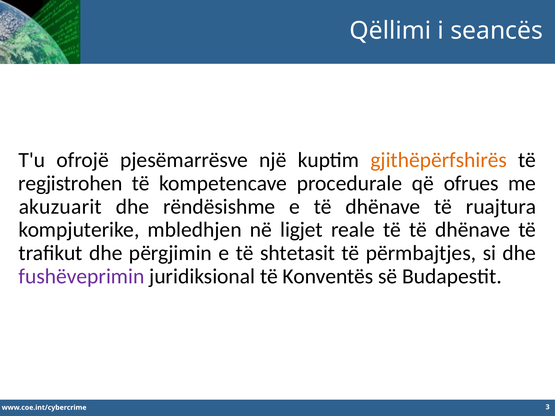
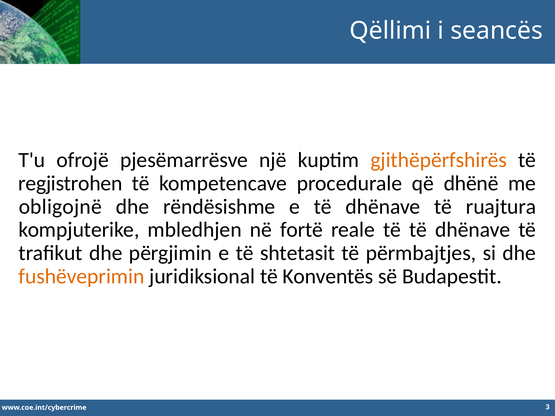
ofrues: ofrues -> dhënë (471, 183)
akuzuarit: akuzuarit -> obligojnë (60, 207)
ligjet: ligjet -> fortë (302, 230)
fushëveprimin colour: purple -> orange (82, 277)
